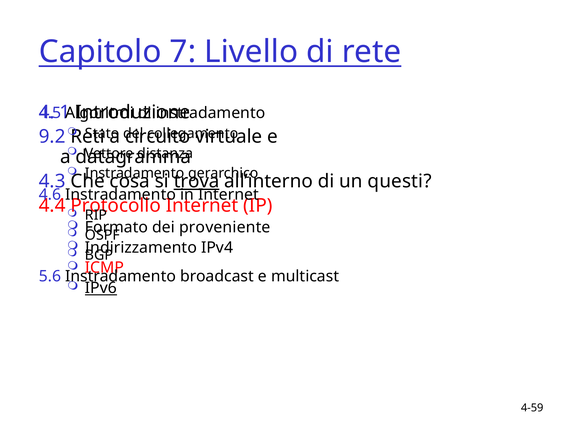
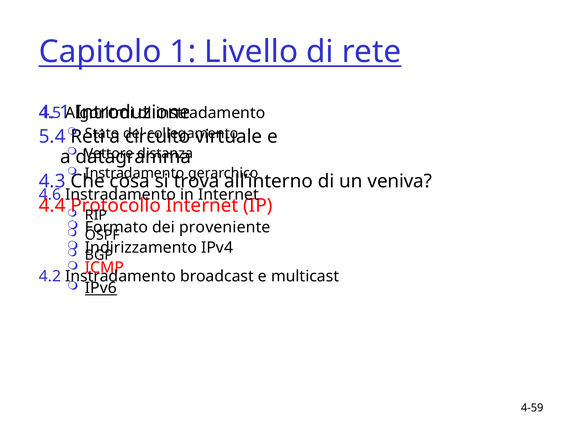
Capitolo 7: 7 -> 1 (183, 52)
9.2: 9.2 -> 5.4 (52, 137)
trova underline: present -> none (197, 181)
questi: questi -> veniva (400, 181)
5.6: 5.6 -> 4.2 (50, 276)
